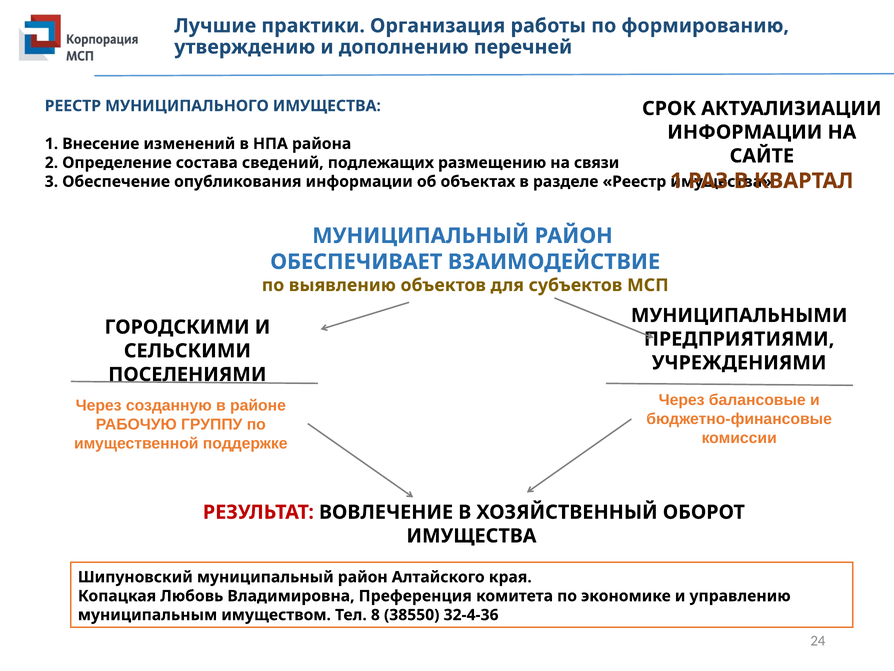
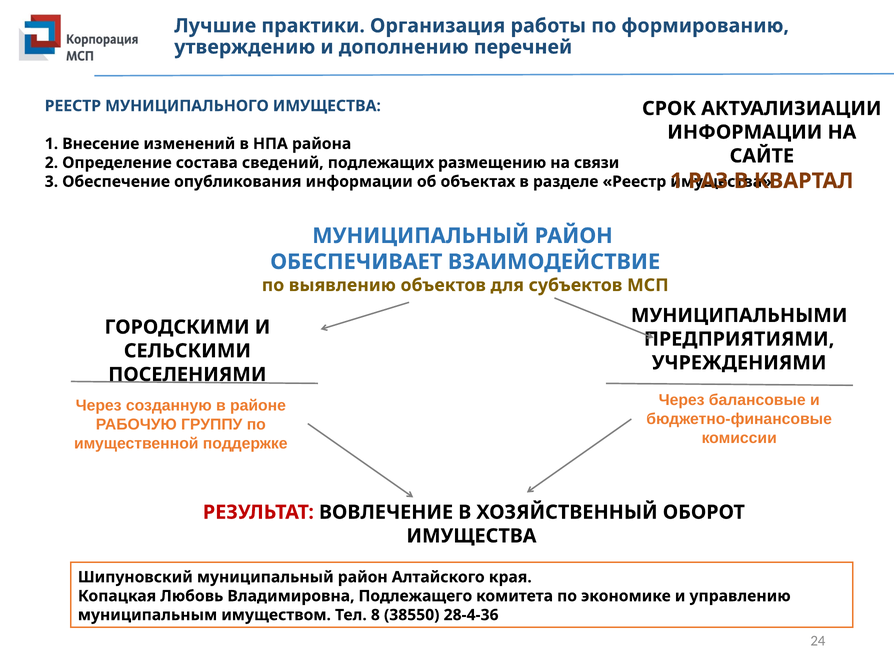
Преференция: Преференция -> Подлежащего (415, 596)
32-4-36: 32-4-36 -> 28-4-36 (471, 615)
